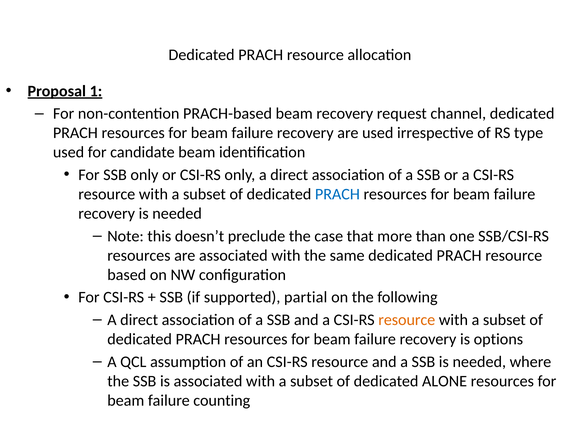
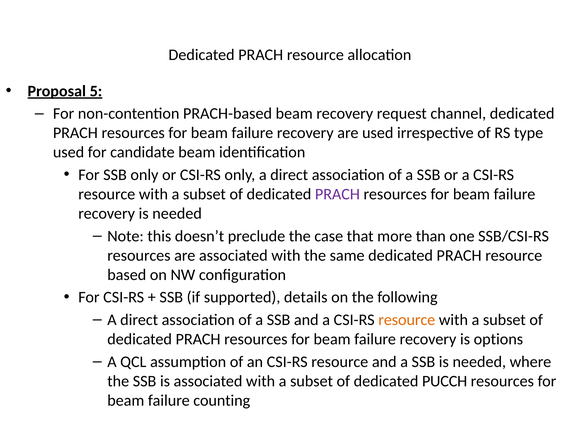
1: 1 -> 5 (96, 91)
PRACH colour: blue -> purple (337, 194)
partial: partial -> details (306, 297)
ALONE: ALONE -> PUCCH (445, 381)
